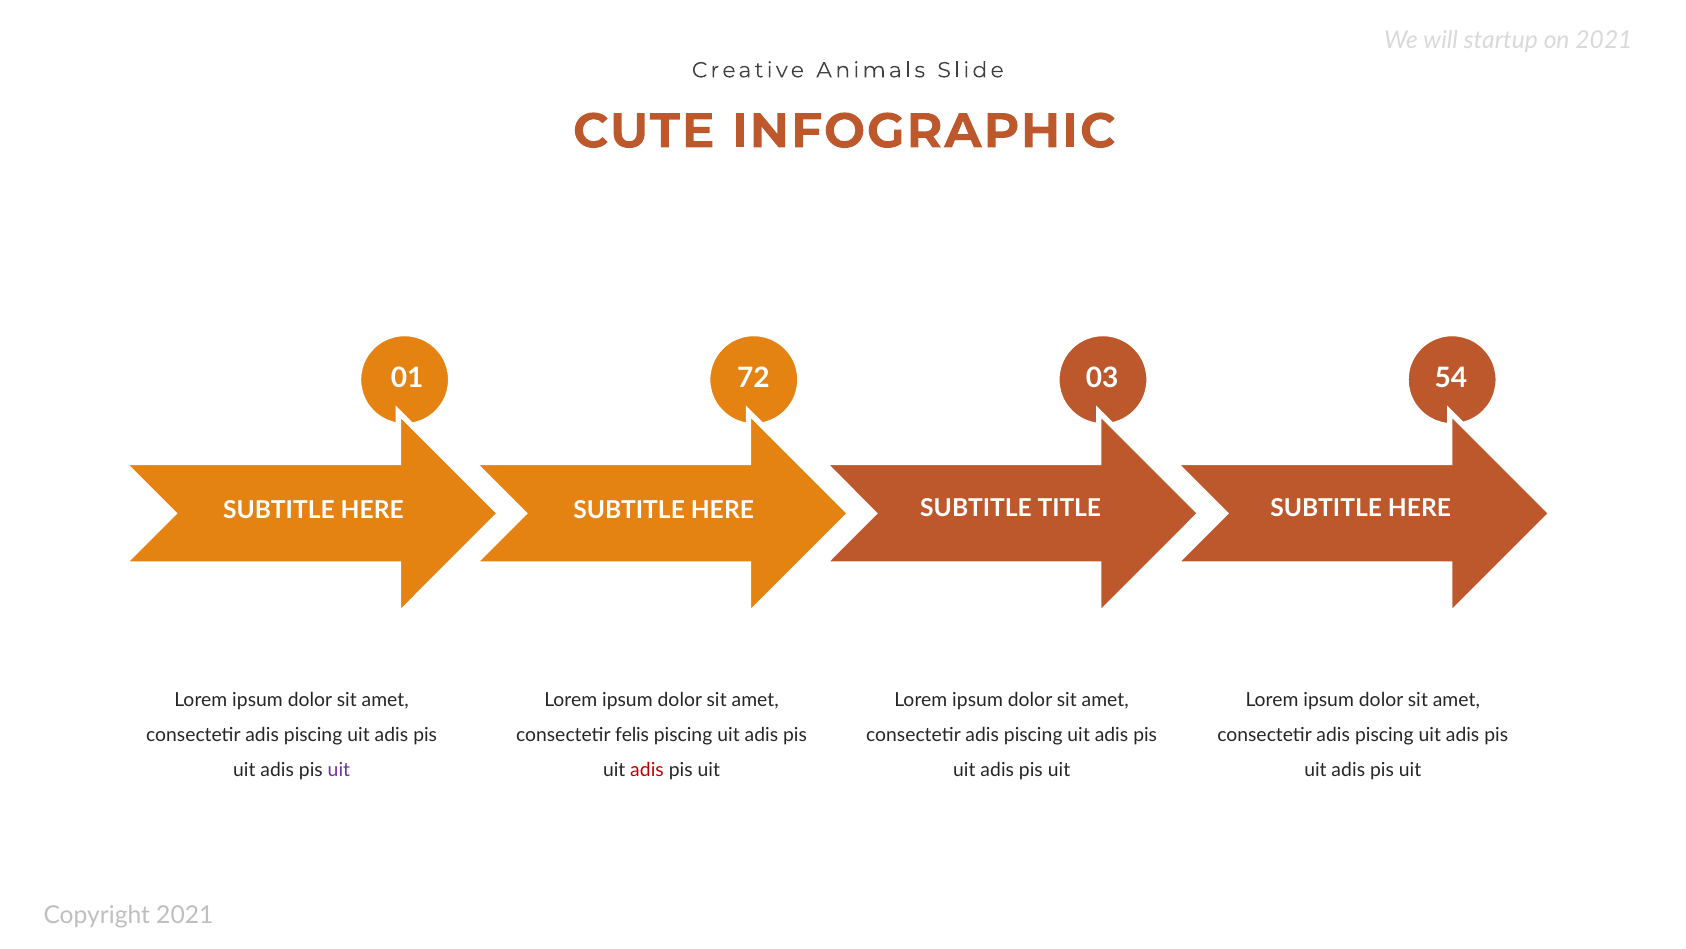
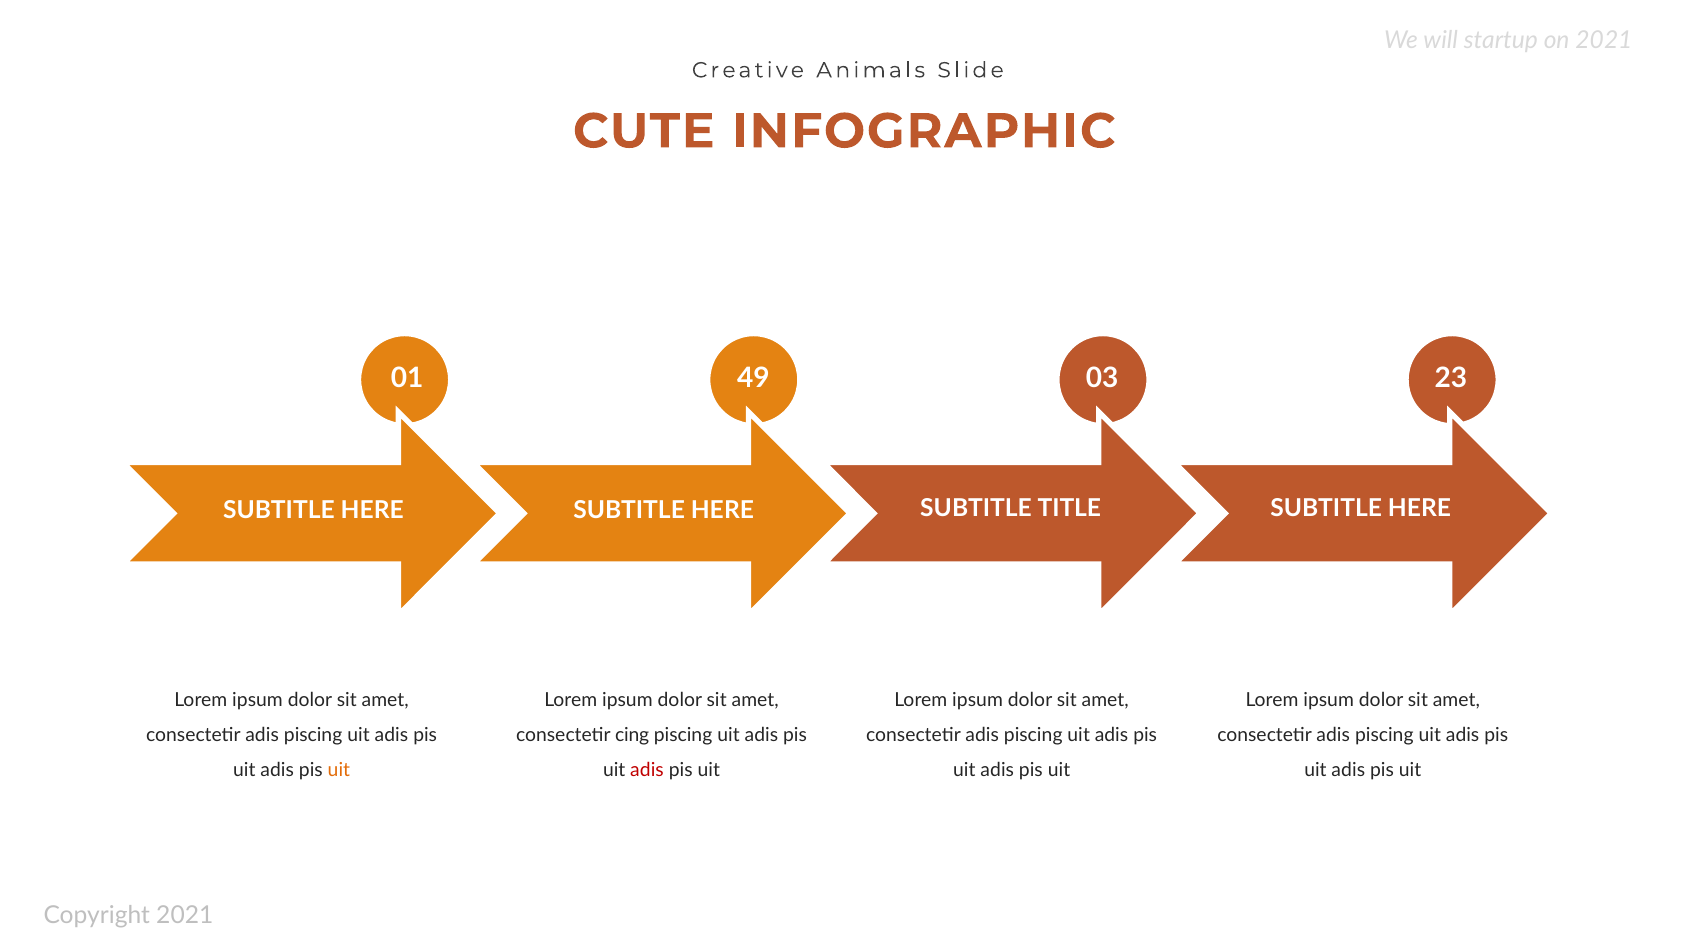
72: 72 -> 49 (753, 378)
54: 54 -> 23 (1451, 378)
felis: felis -> cing (632, 735)
uit colour: purple -> orange (339, 770)
